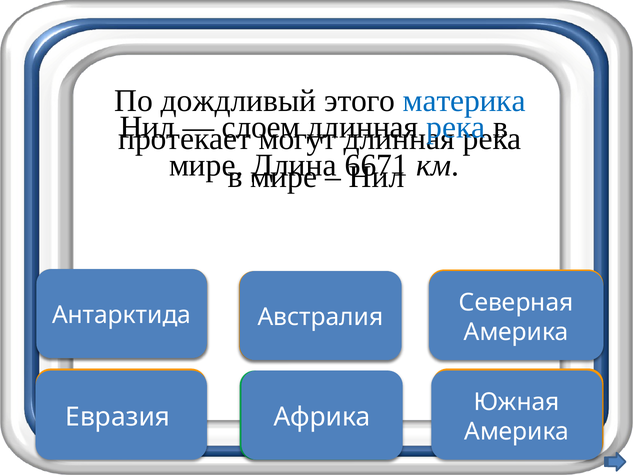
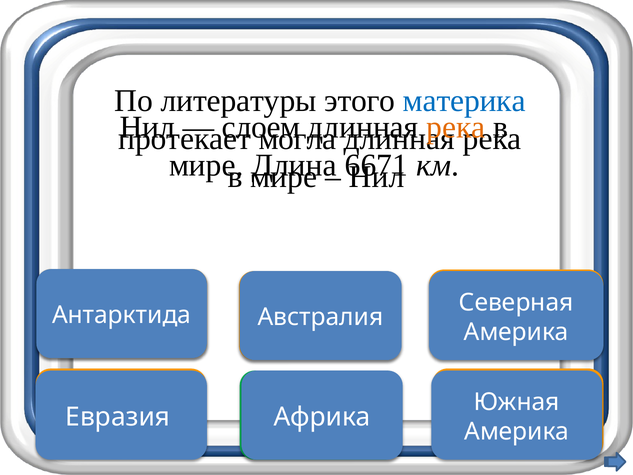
дождливый: дождливый -> литературы (239, 101)
река colour: blue -> orange (456, 127)
могут: могут -> могла (297, 139)
